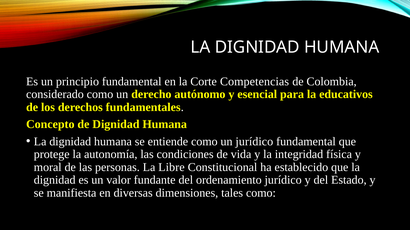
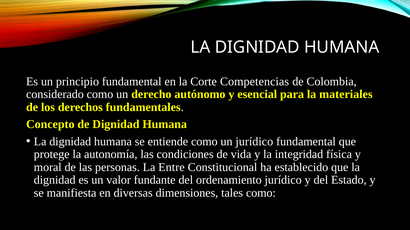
educativos: educativos -> materiales (346, 95)
Libre: Libre -> Entre (171, 168)
